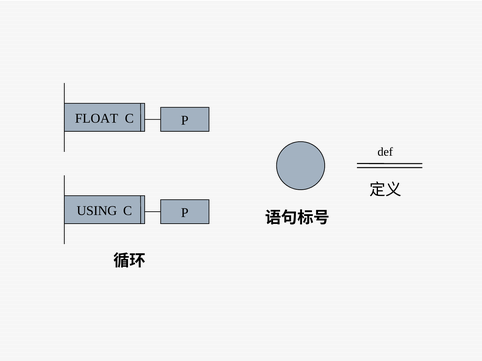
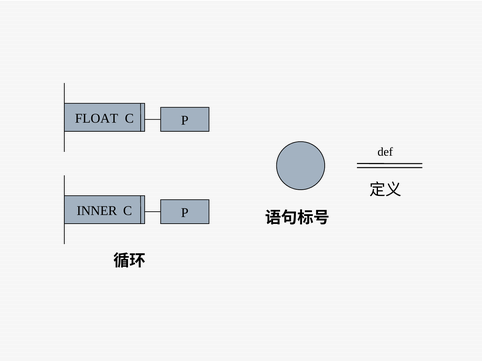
USING: USING -> INNER (97, 211)
